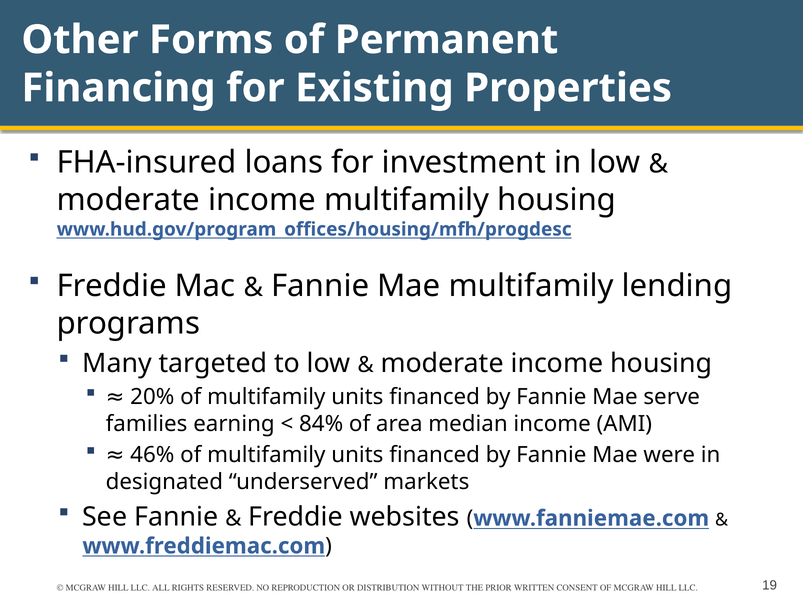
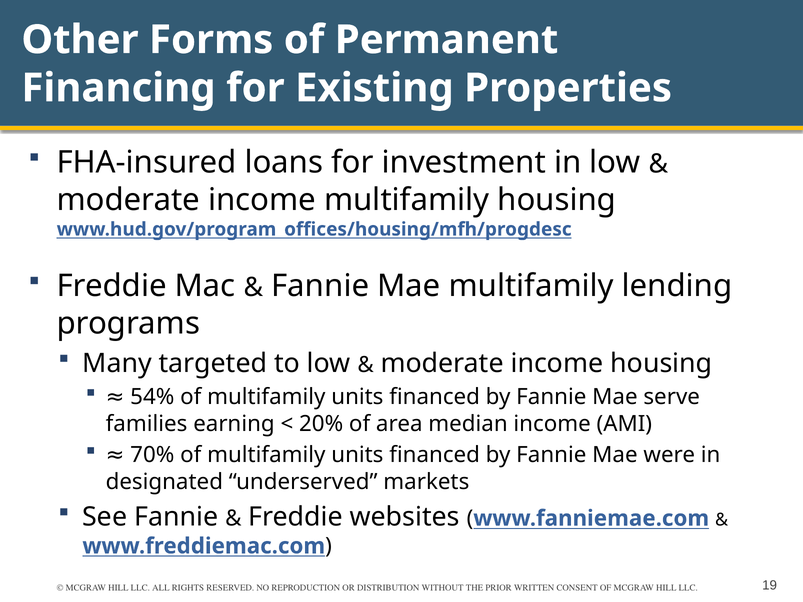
20%: 20% -> 54% (152, 397)
84%: 84% -> 20% (321, 424)
46%: 46% -> 70% (152, 455)
